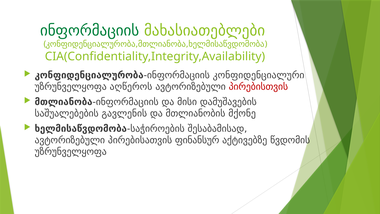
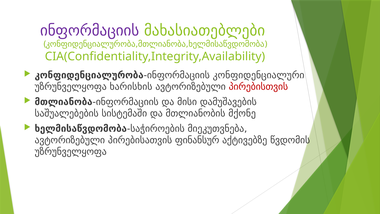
ინფორმაციის colour: green -> purple (90, 31)
აღწეროს: აღწეროს -> ხარისხის (131, 87)
გავლენის: გავლენის -> სისტემაში (124, 113)
შესაბამისად: შესაბამისად -> მიეკუთვნება (217, 129)
